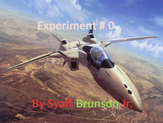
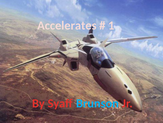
Experiment: Experiment -> Accelerates (67, 25)
0: 0 -> 1 (111, 25)
Brunson colour: light green -> light blue (97, 103)
